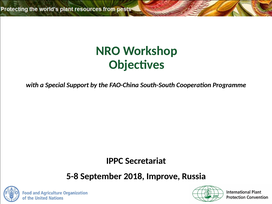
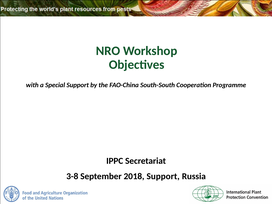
5-8: 5-8 -> 3-8 (72, 176)
2018 Improve: Improve -> Support (163, 176)
